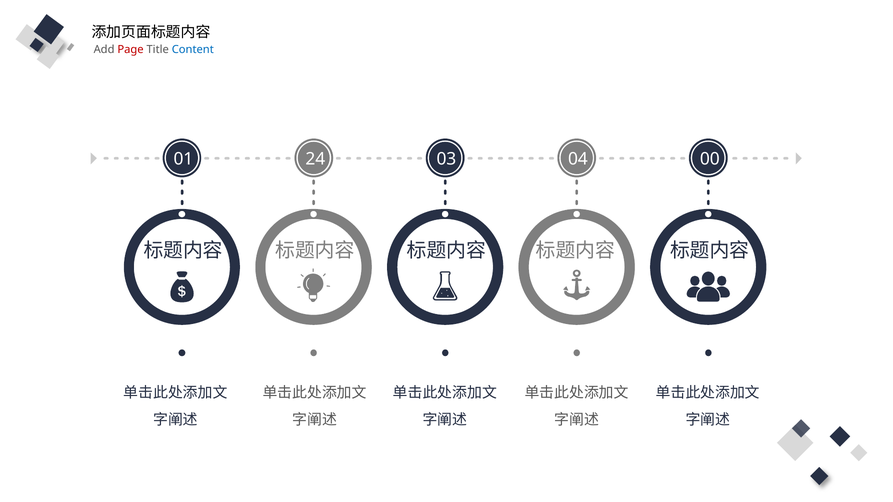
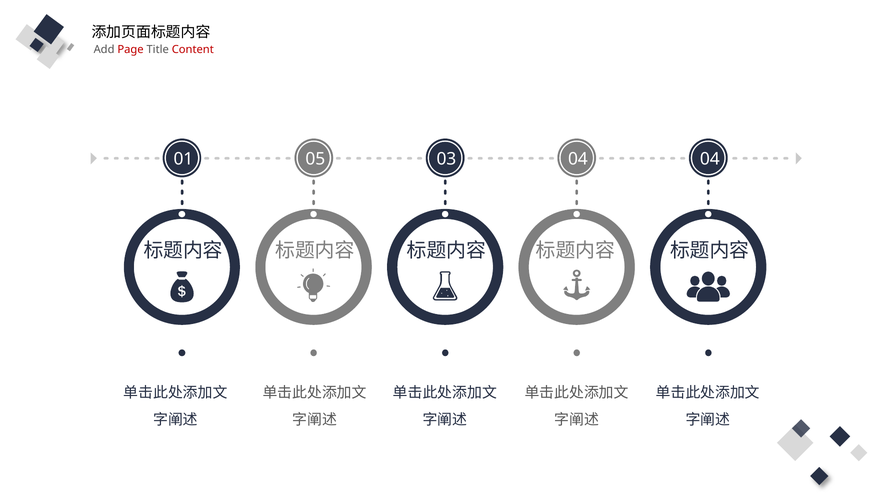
Content colour: blue -> red (193, 50)
24: 24 -> 05 (315, 159)
04 00: 00 -> 04 (710, 159)
